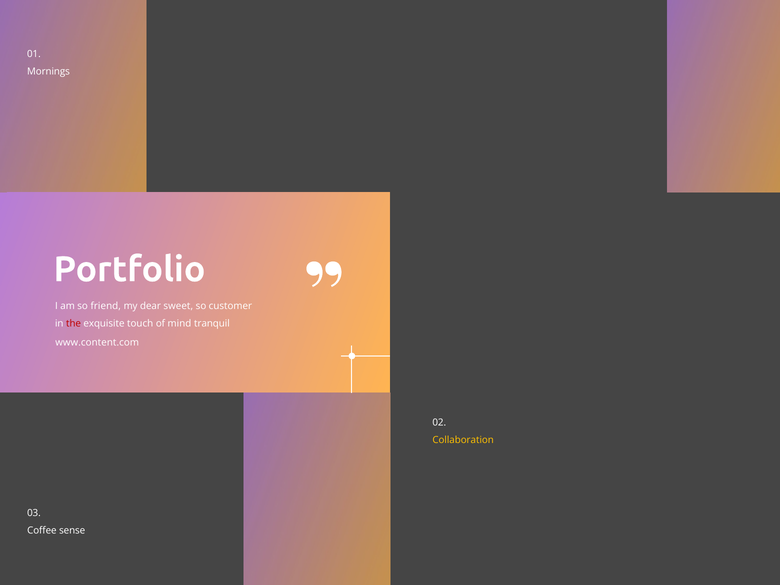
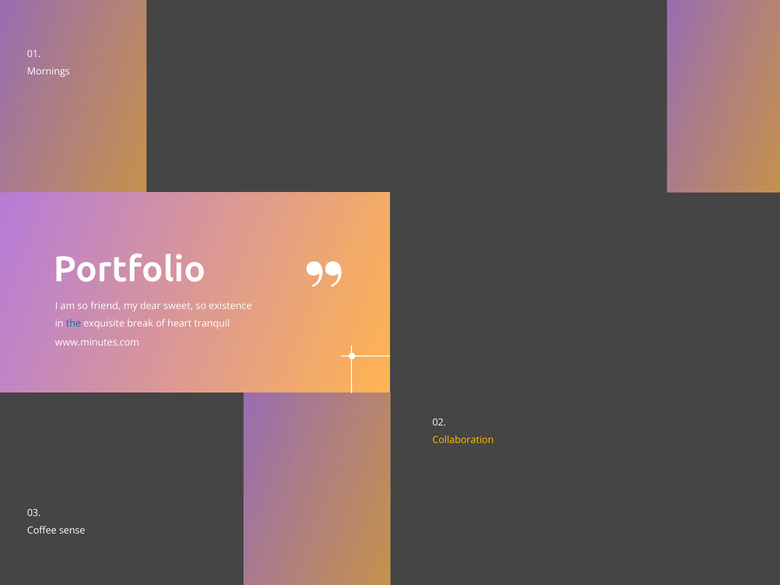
customer: customer -> existence (230, 306)
the colour: red -> blue (73, 324)
touch: touch -> break (140, 324)
mind: mind -> heart (180, 324)
www.content.com: www.content.com -> www.minutes.com (97, 342)
